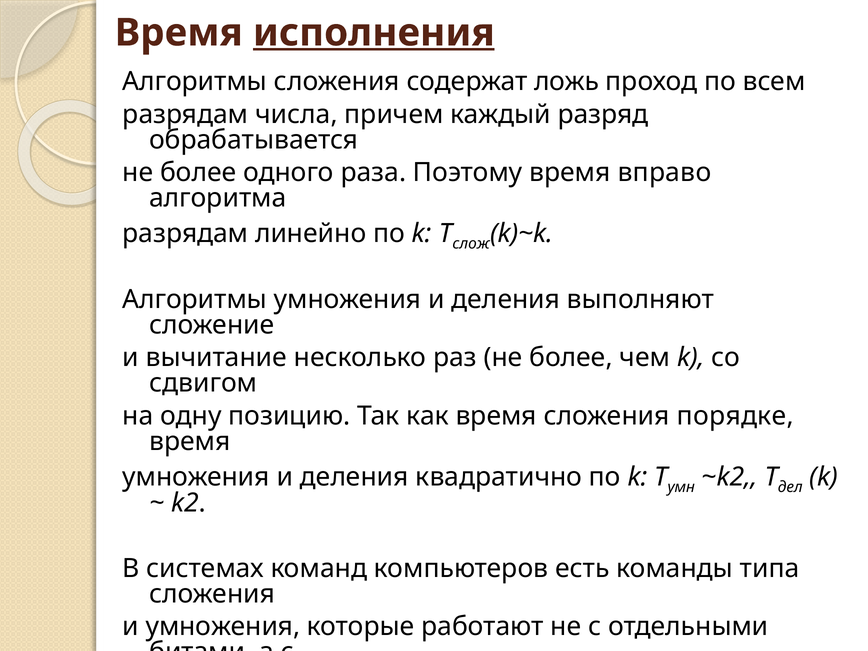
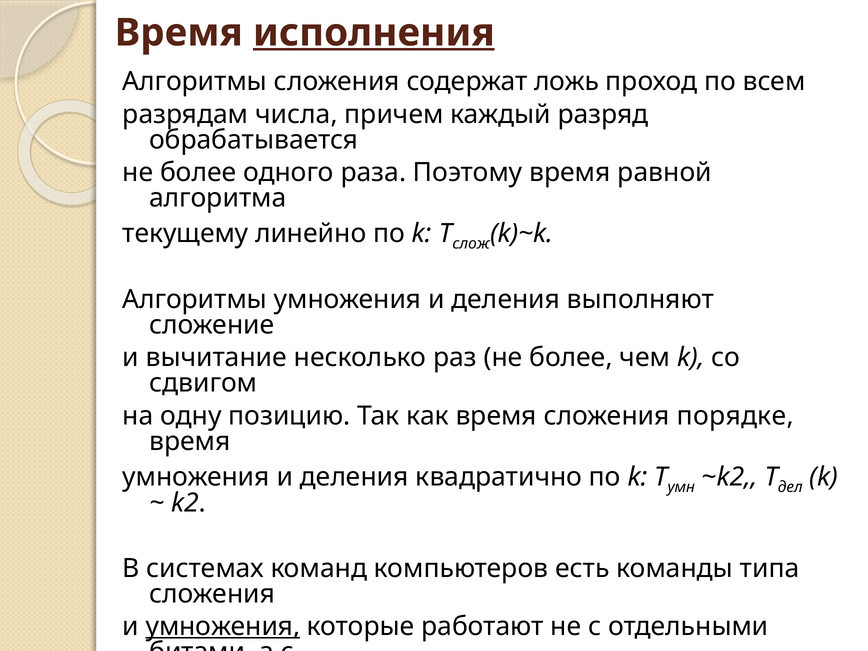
время вправо: вправо -> равной (665, 173)
разрядам: разрядам -> текущему (185, 234)
умножения underline: none -> present (223, 627)
